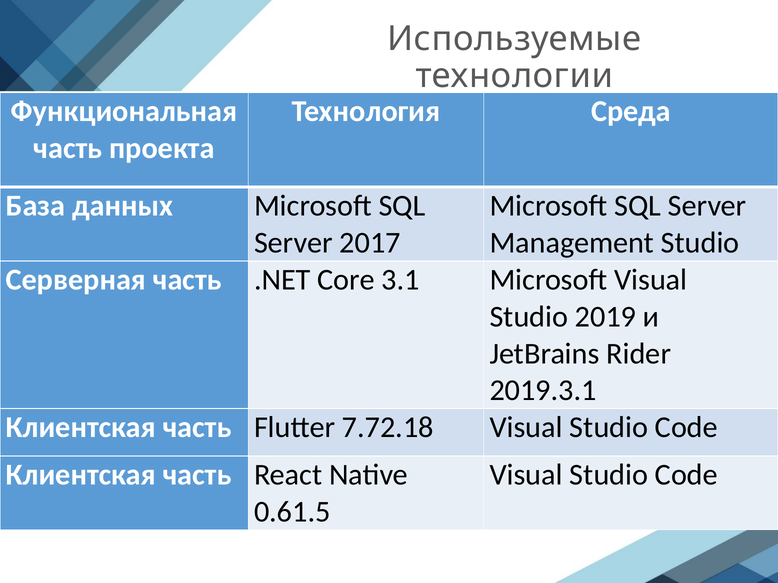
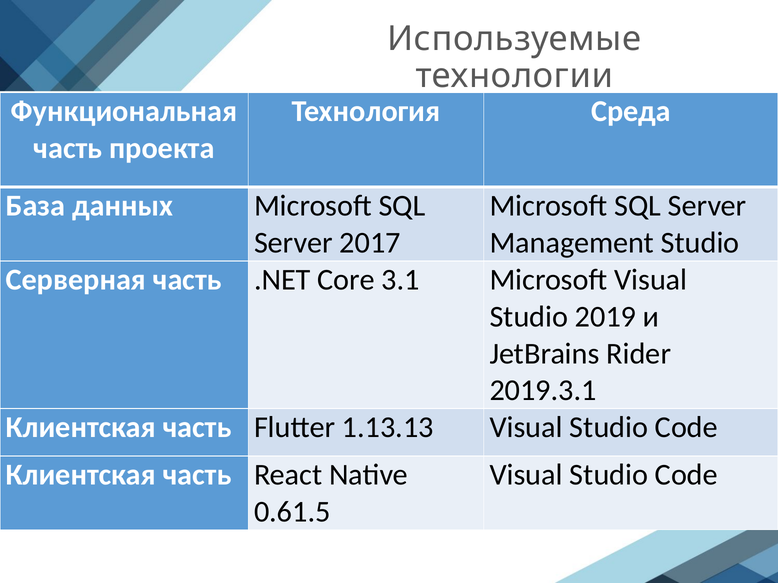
7.72.18: 7.72.18 -> 1.13.13 (388, 428)
